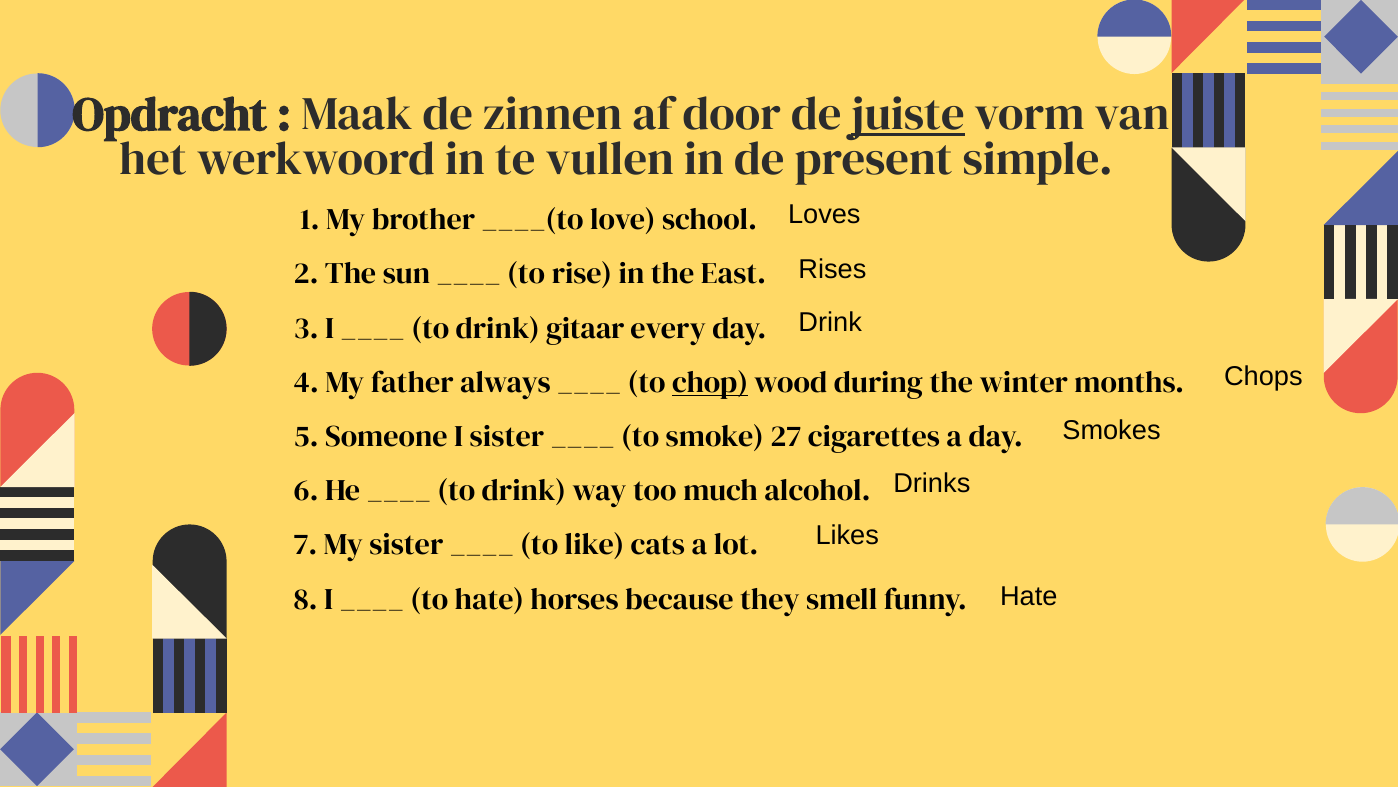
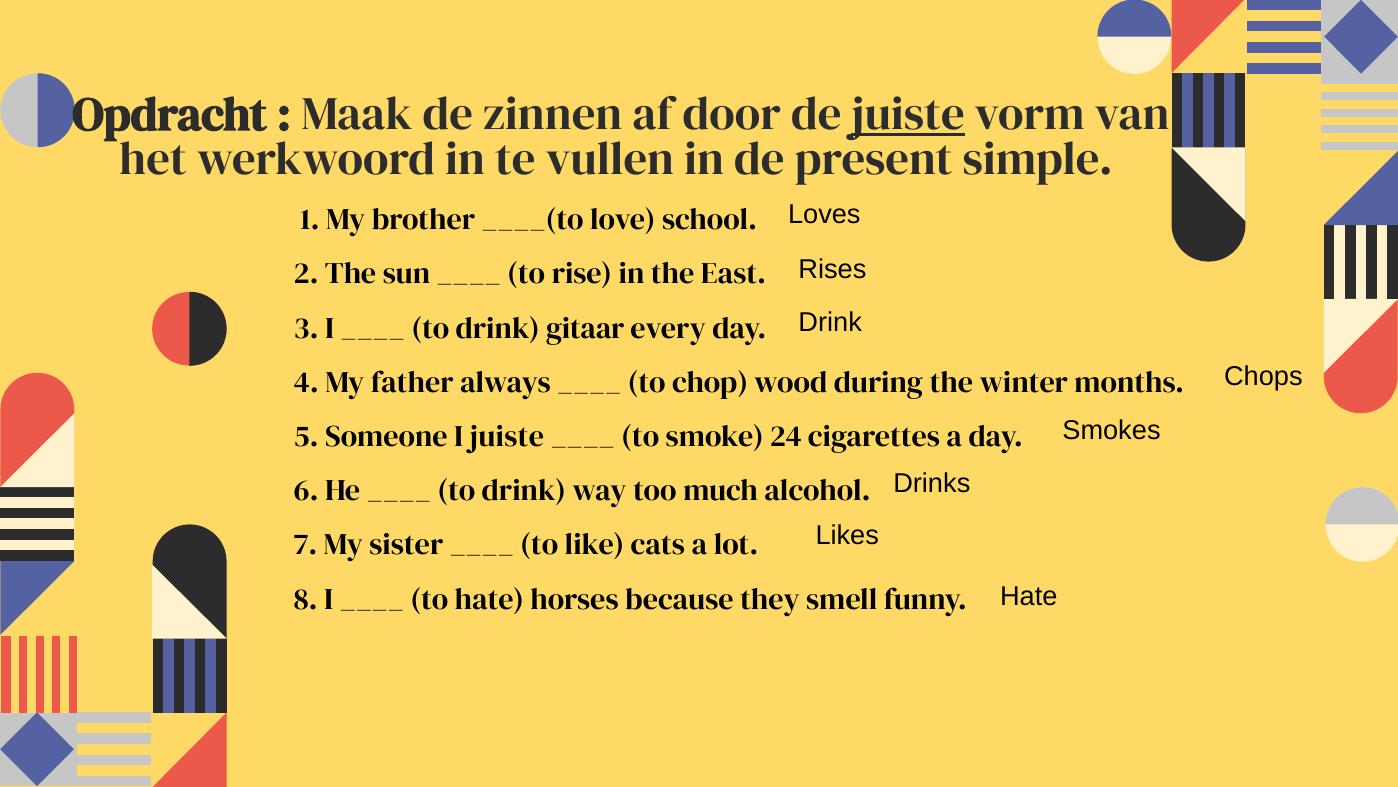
chop underline: present -> none (710, 382)
I sister: sister -> juiste (507, 436)
27: 27 -> 24 (786, 436)
